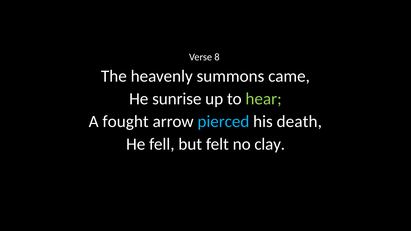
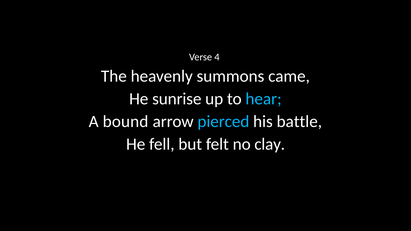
8: 8 -> 4 (217, 57)
hear colour: light green -> light blue (264, 99)
fought: fought -> bound (126, 122)
death: death -> battle (299, 122)
